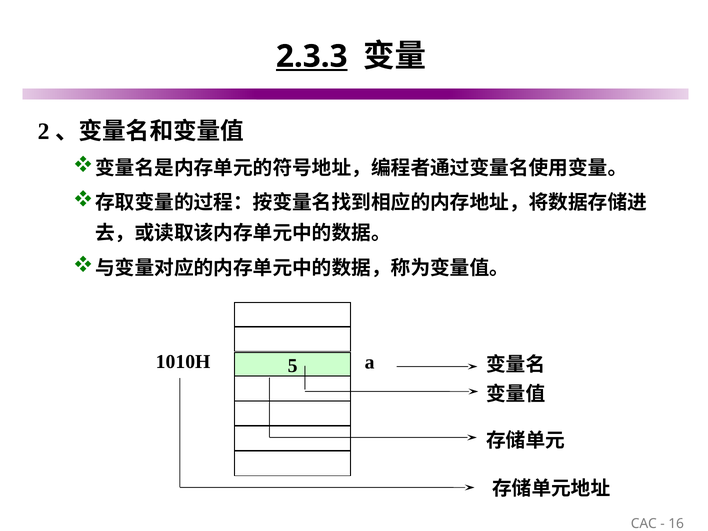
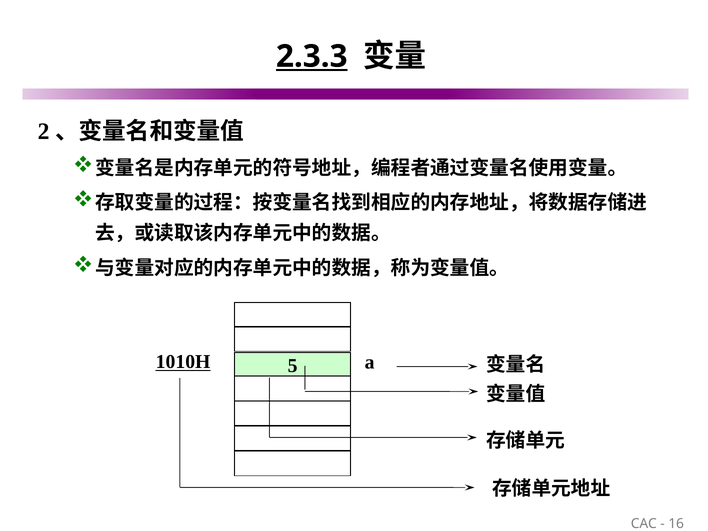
1010H underline: none -> present (183, 362)
